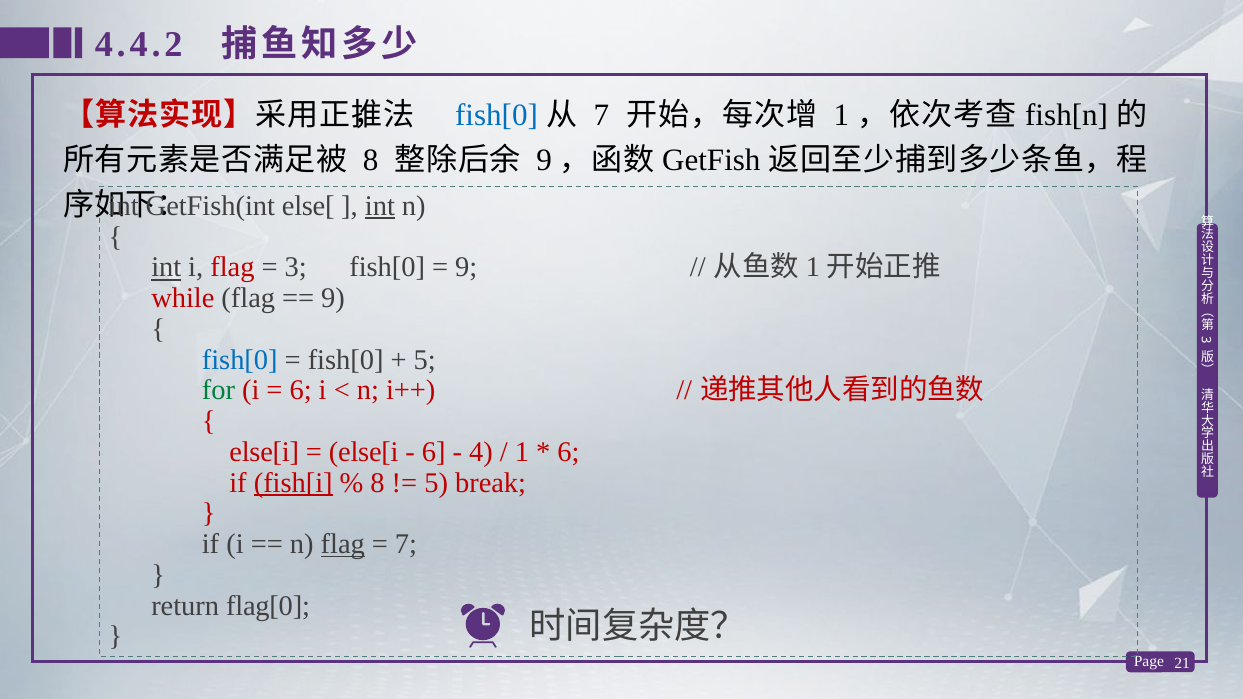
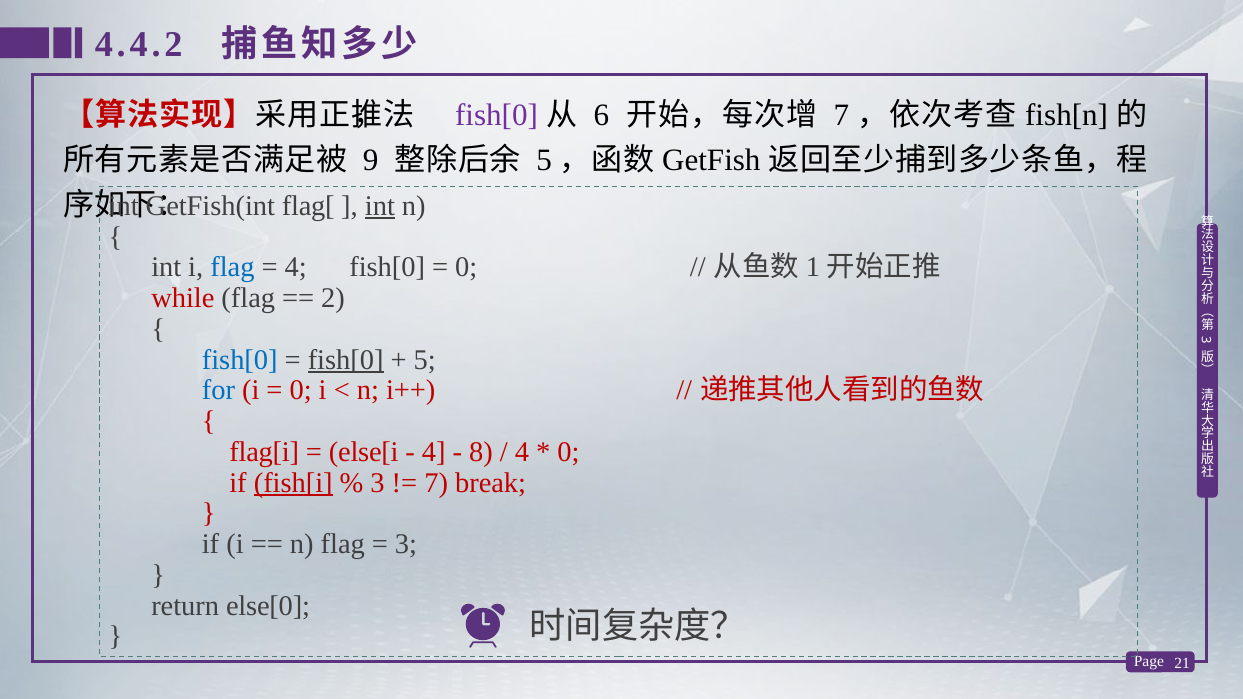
fish[0 colour: blue -> purple (497, 116)
7: 7 -> 6 (601, 116)
1: 1 -> 7 (841, 116)
8: 8 -> 9 (371, 160)
9: 9 -> 5 (544, 160)
else[: else[ -> flag[ (308, 206)
int underline: present -> none (166, 268)
flag colour: red -> blue (232, 268)
3: 3 -> 4 (296, 268)
9: 9 -> 0 (466, 268)
9: 9 -> 2 (333, 298)
fish[0 underline: none -> present (346, 360)
for colour: green -> blue (219, 391)
6: 6 -> 0 (301, 391)
else[i: else[i -> flag[i (264, 452)
6: 6 -> 4 (434, 452)
4: 4 -> 8 (481, 452)
1: 1 -> 4 (522, 452)
6: 6 -> 0 (568, 452)
8: 8 -> 3 (378, 483)
5: 5 -> 7 (436, 483)
flag underline: present -> none (343, 544)
7: 7 -> 3 (406, 544)
flag[0: flag[0 -> else[0 (268, 606)
